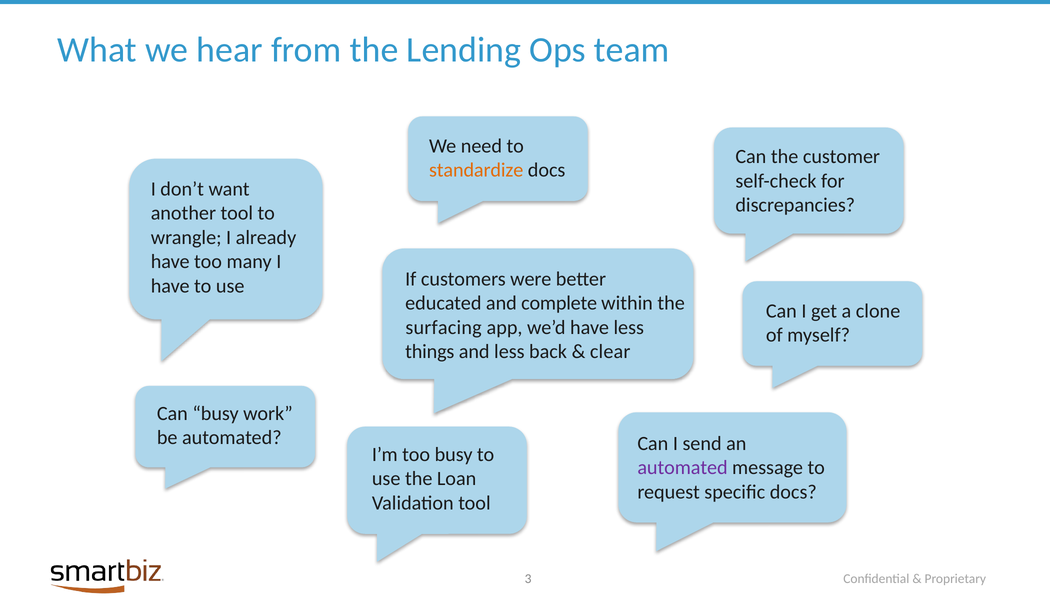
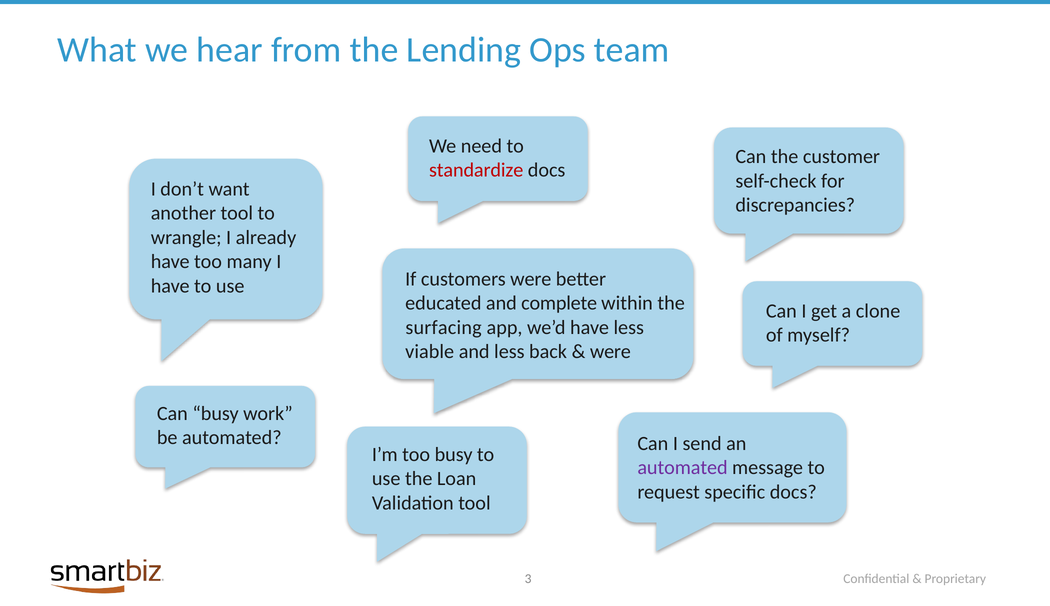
standardize colour: orange -> red (476, 170)
things: things -> viable (430, 351)
clear: clear -> were (610, 351)
